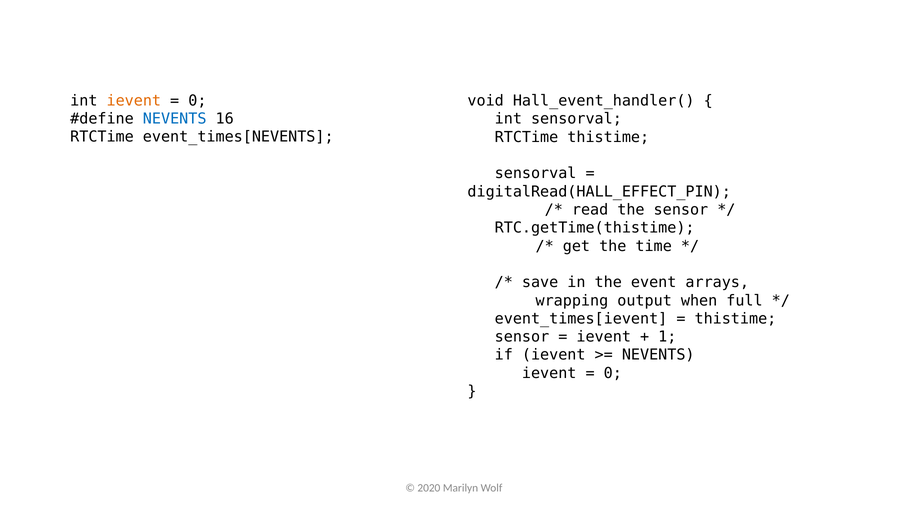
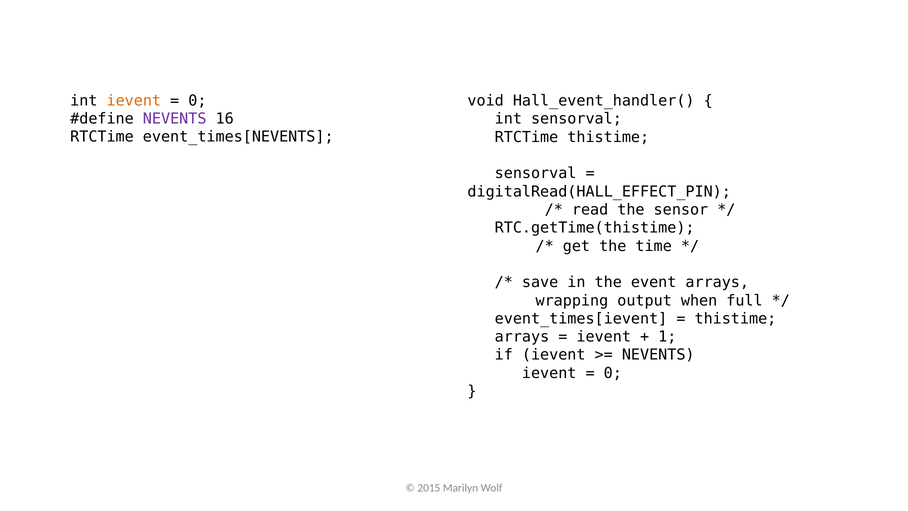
NEVENTS colour: blue -> purple (175, 119)
sensor: sensor -> arrays (522, 337)
2020: 2020 -> 2015 (429, 488)
